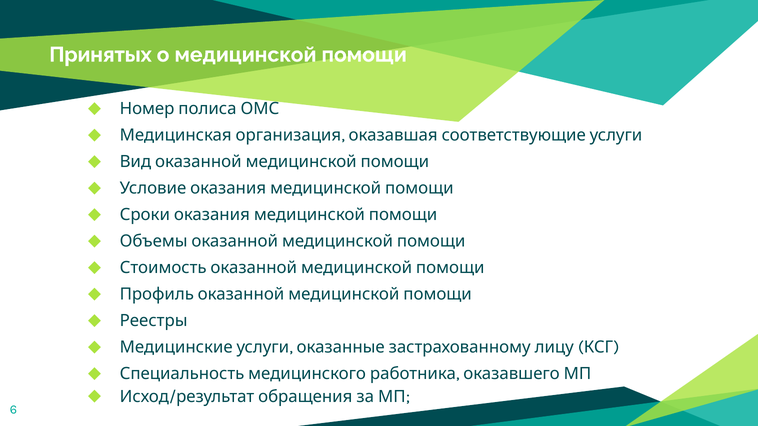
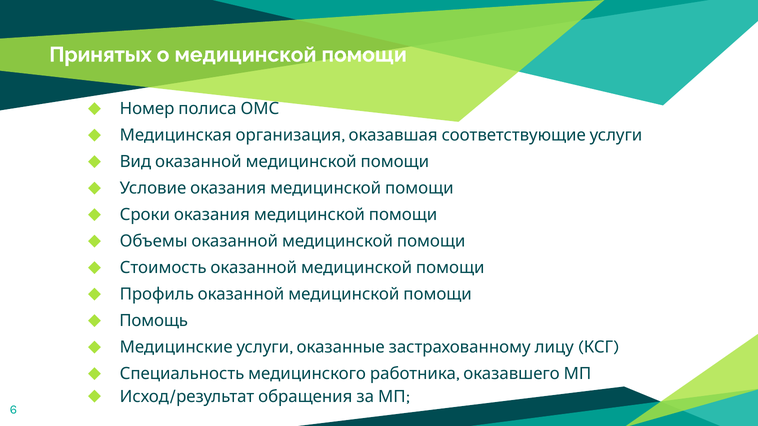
Реестры: Реестры -> Помощь (154, 321)
